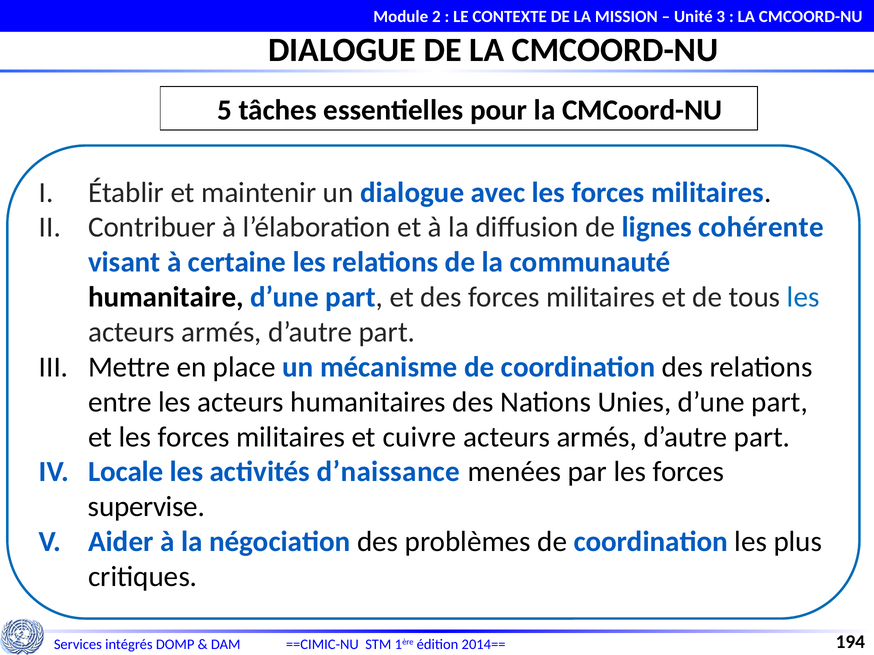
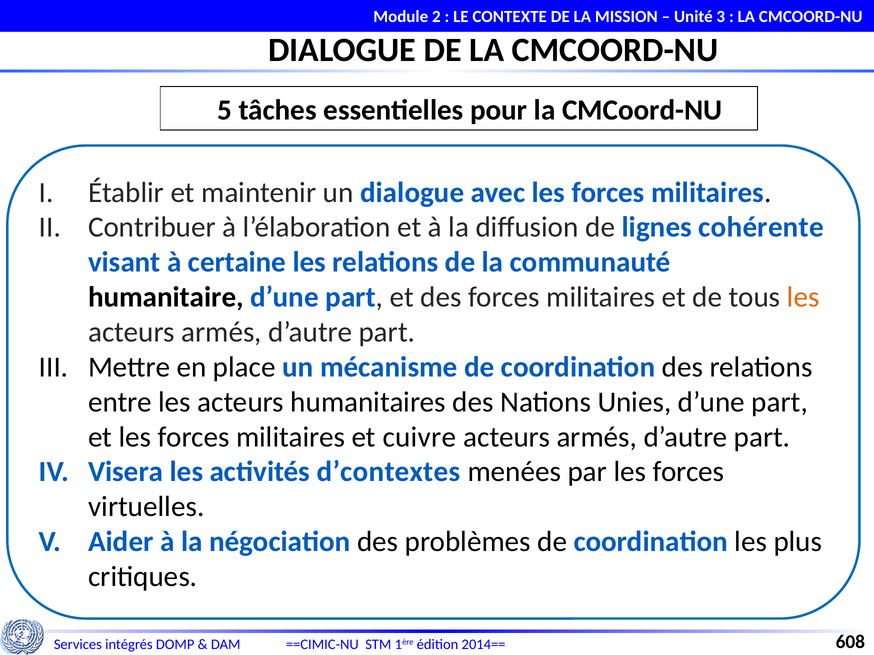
les colour: blue -> orange (803, 297)
Locale: Locale -> Visera (126, 472)
d’naissance: d’naissance -> d’contextes (388, 472)
supervise: supervise -> virtuelles (146, 507)
194: 194 -> 608 (850, 642)
